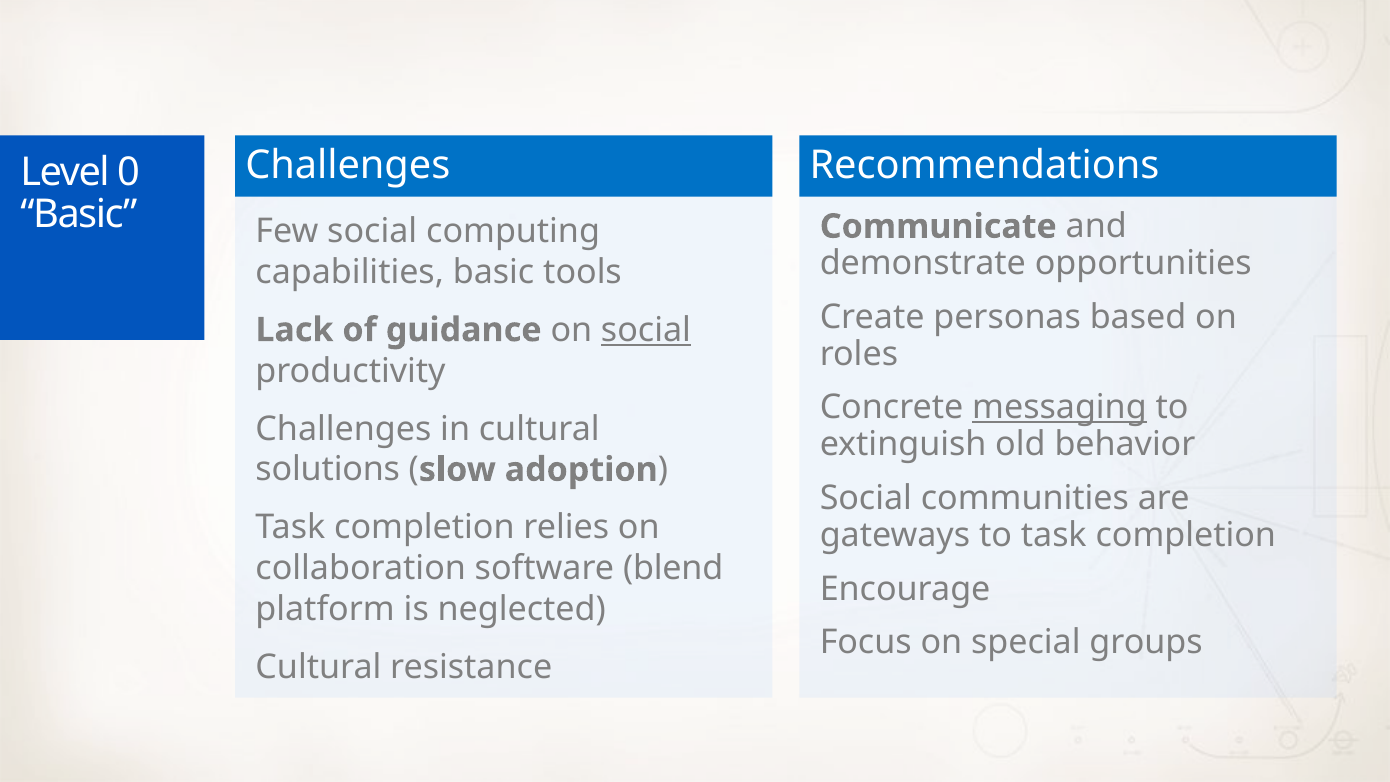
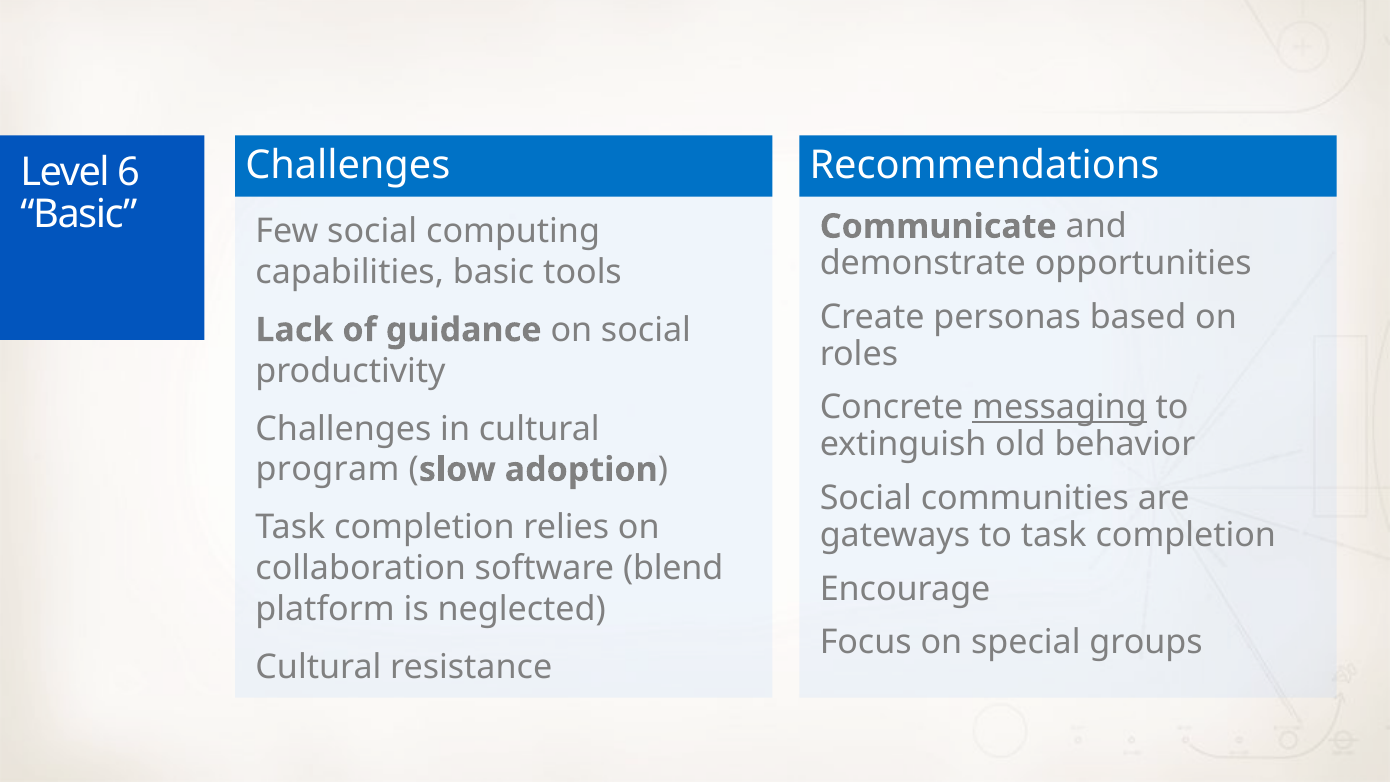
0: 0 -> 6 (129, 172)
social underline: present -> none (646, 330)
solutions: solutions -> program (328, 469)
